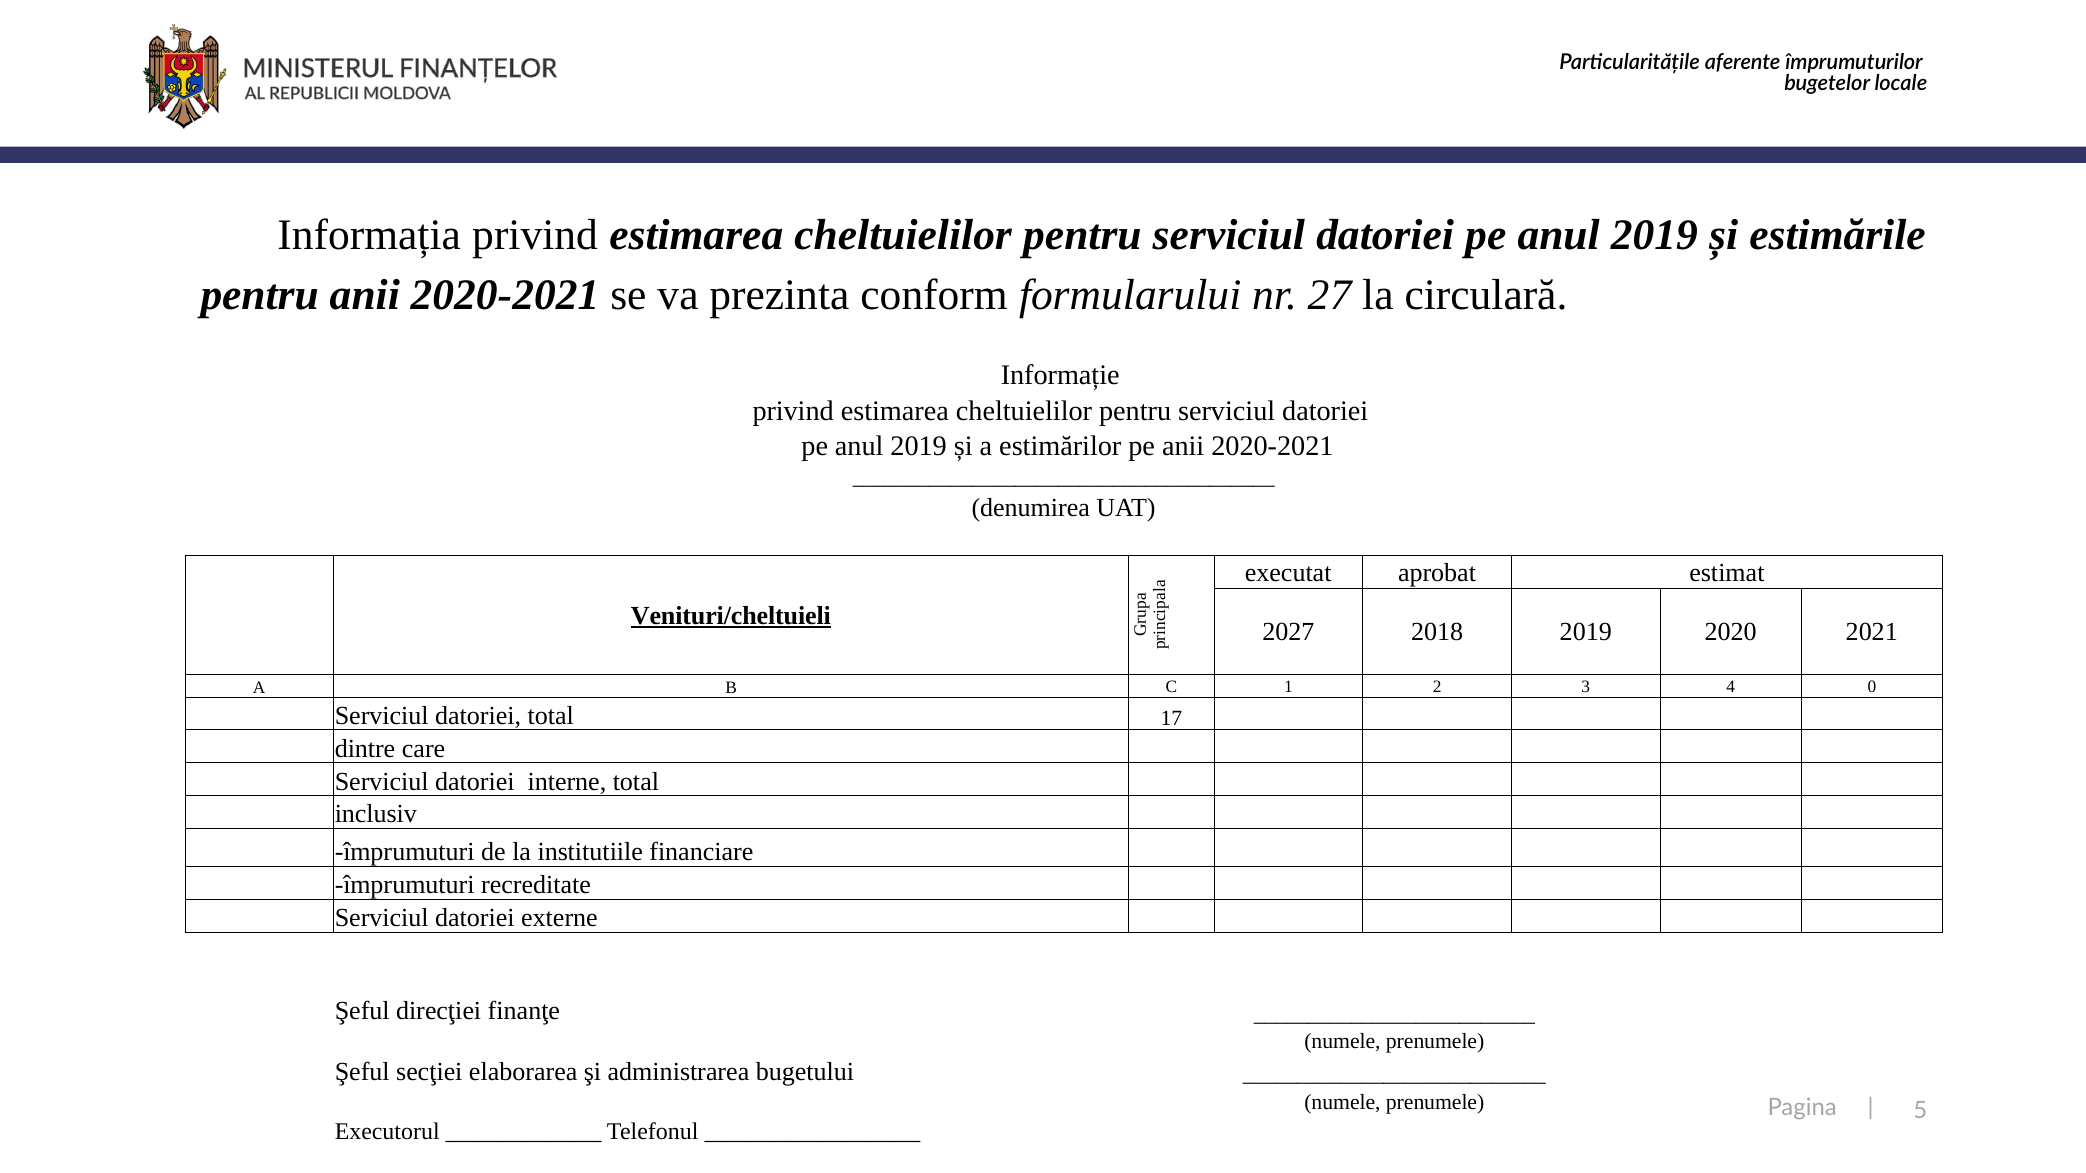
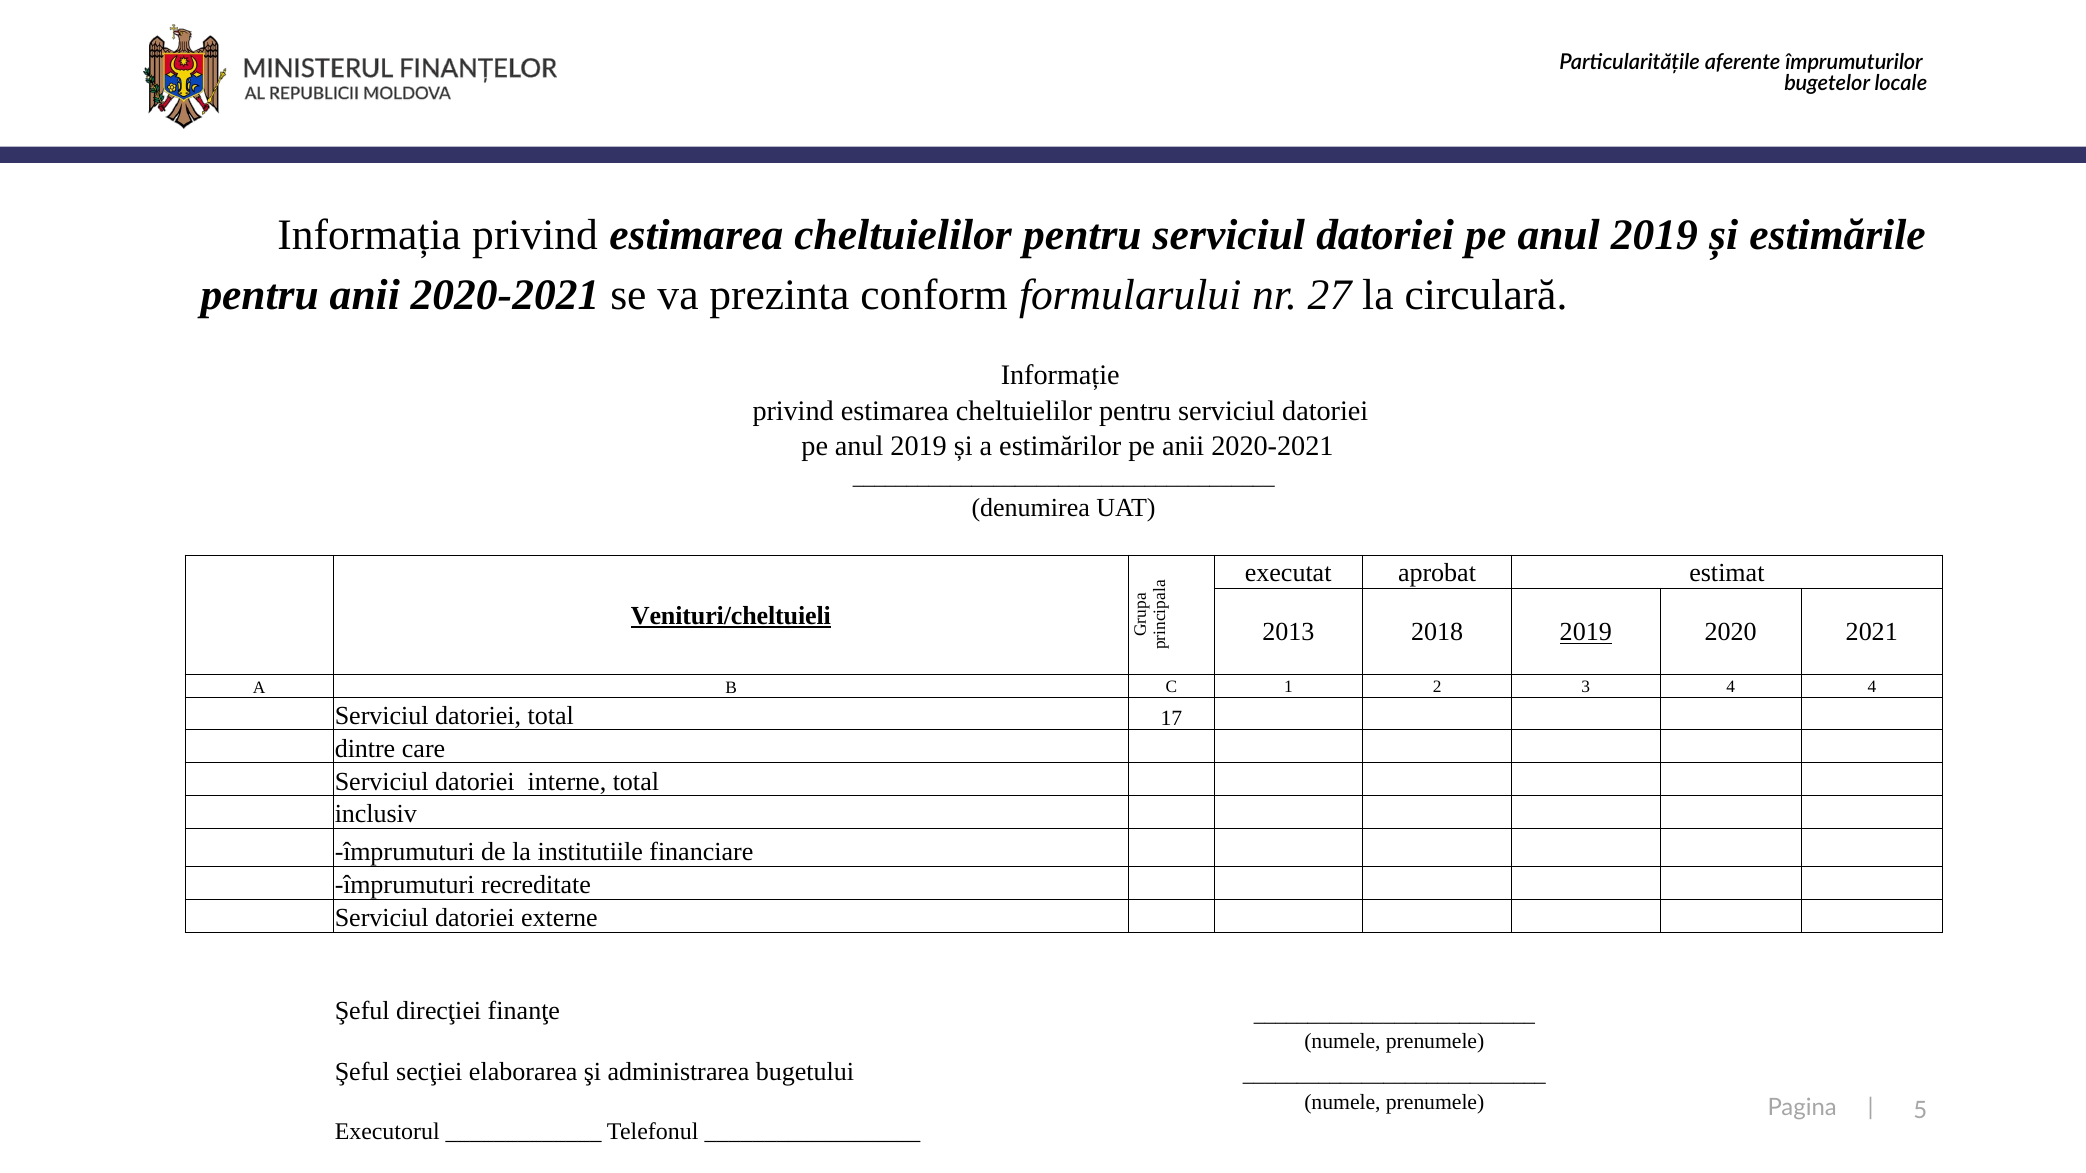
2027: 2027 -> 2013 (1288, 632)
2019 underline: none -> present (1586, 632)
4 0: 0 -> 4 (1872, 687)
